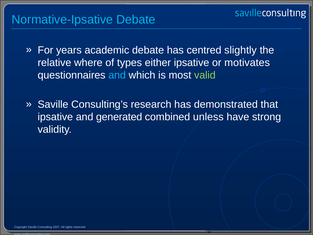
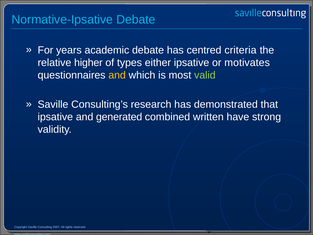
slightly: slightly -> criteria (240, 50)
where: where -> higher (88, 63)
and colour: light blue -> yellow (117, 75)
unless: unless -> written (208, 117)
